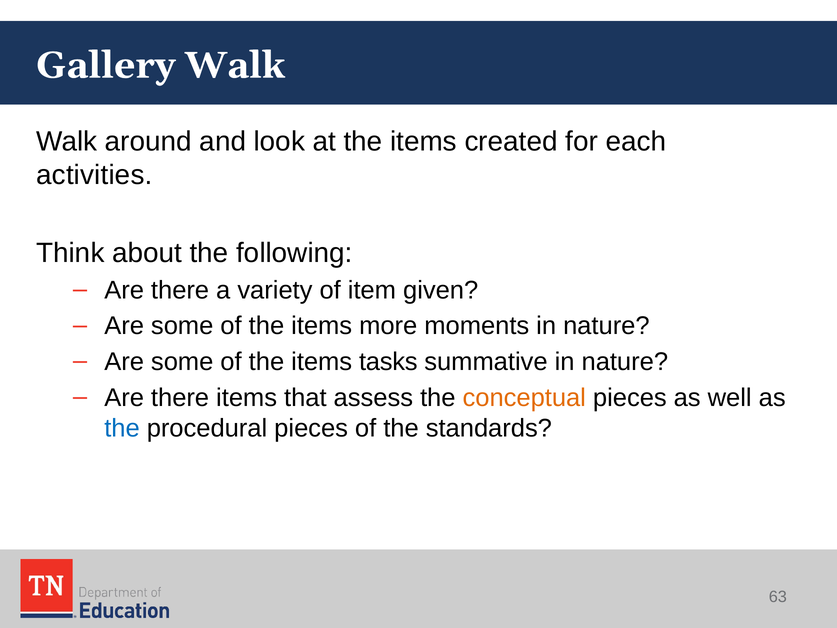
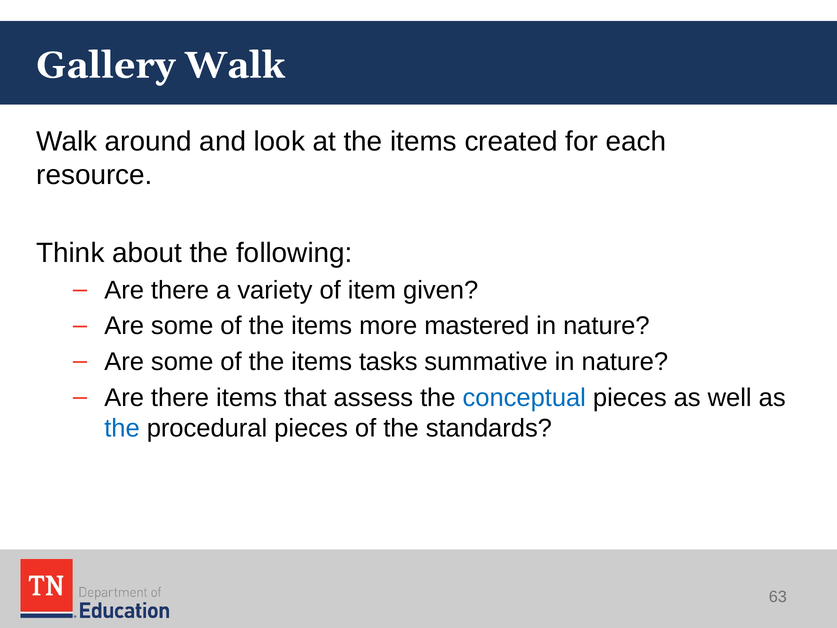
activities: activities -> resource (94, 175)
moments: moments -> mastered (477, 326)
conceptual colour: orange -> blue (524, 397)
